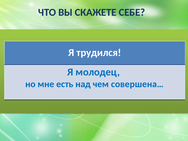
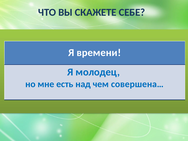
трудился: трудился -> времени (99, 53)
